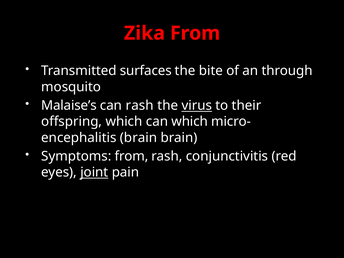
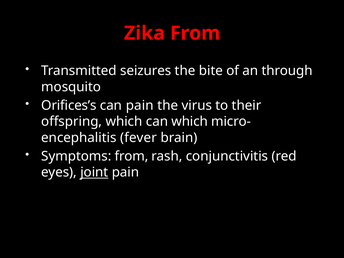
surfaces: surfaces -> seizures (146, 71)
Malaise’s: Malaise’s -> Orifices’s (69, 106)
can rash: rash -> pain (140, 106)
virus underline: present -> none (197, 106)
brain: brain -> fever (138, 138)
